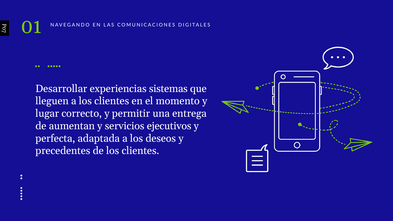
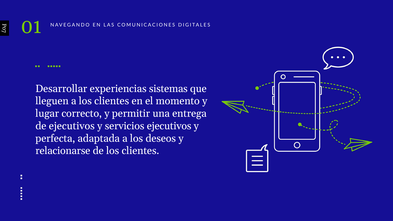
de aumentan: aumentan -> ejecutivos (72, 126)
precedentes: precedentes -> relacionarse (63, 151)
